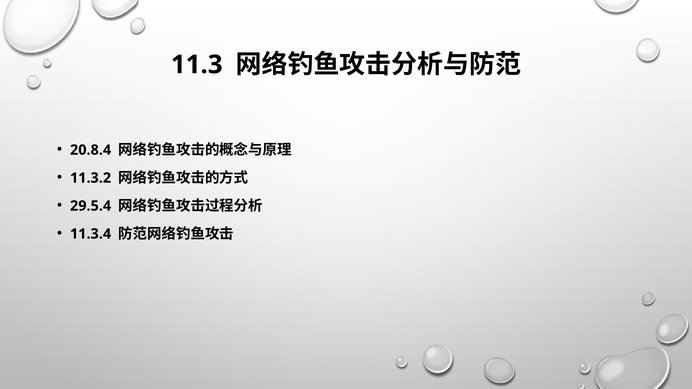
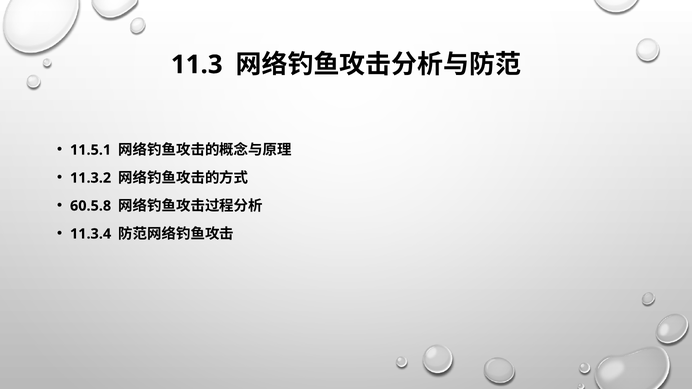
20.8.4: 20.8.4 -> 11.5.1 (91, 150)
29.5.4: 29.5.4 -> 60.5.8 (91, 206)
